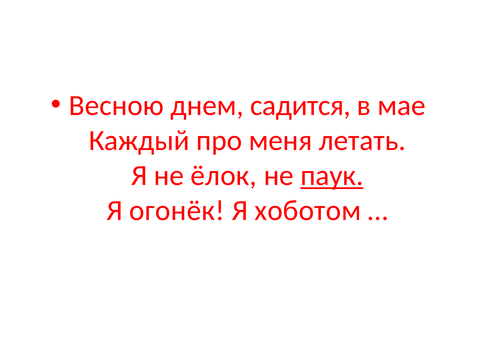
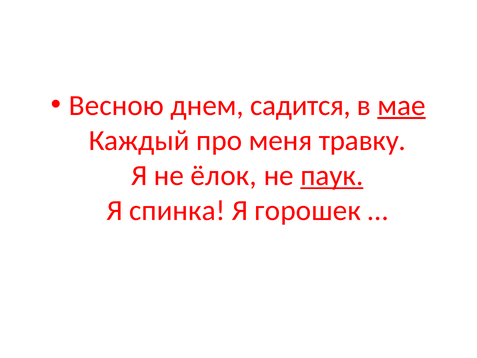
мае underline: none -> present (402, 105)
летать: летать -> травку (362, 140)
огонёк: огонёк -> спинка (177, 210)
хоботом: хоботом -> горошек (308, 210)
